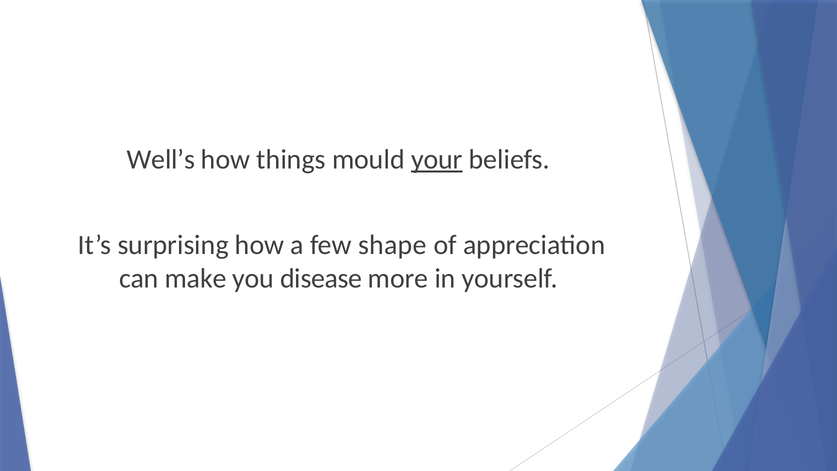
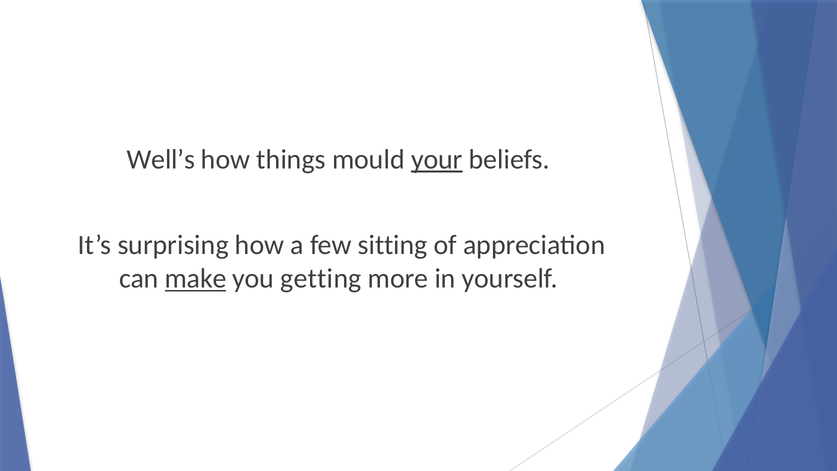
shape: shape -> sitting (393, 245)
make underline: none -> present (196, 279)
disease: disease -> getting (321, 279)
